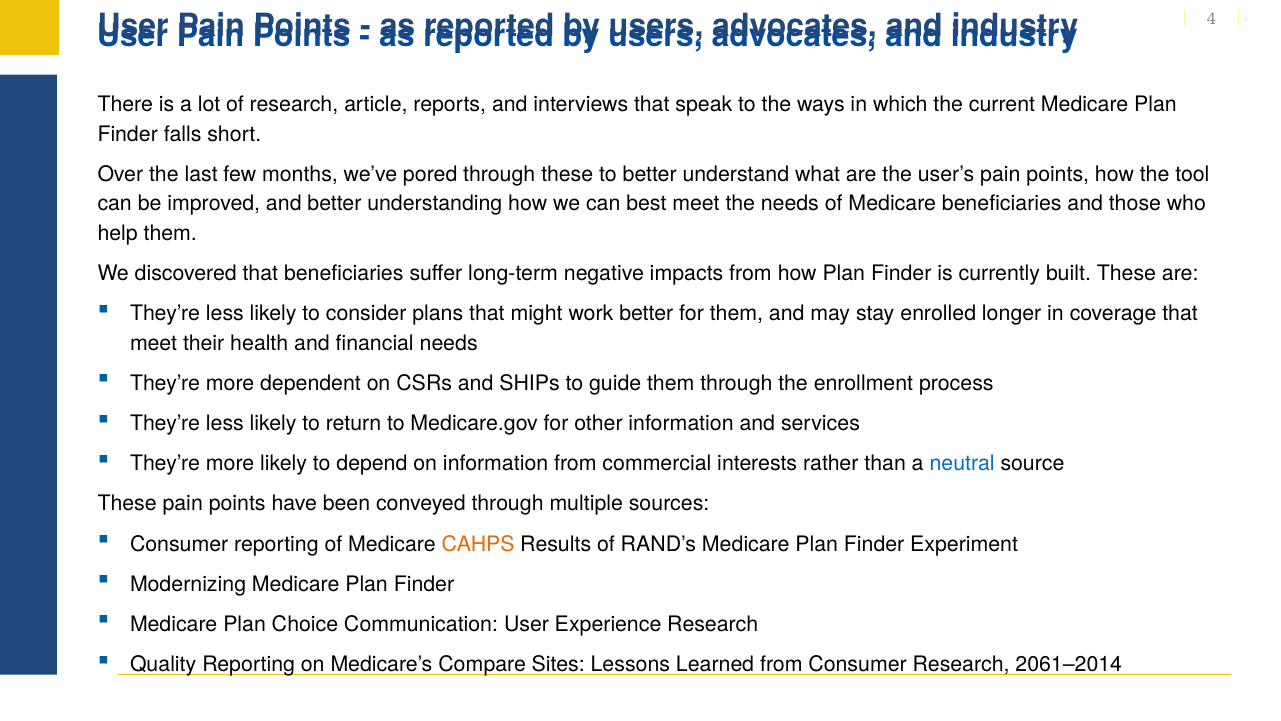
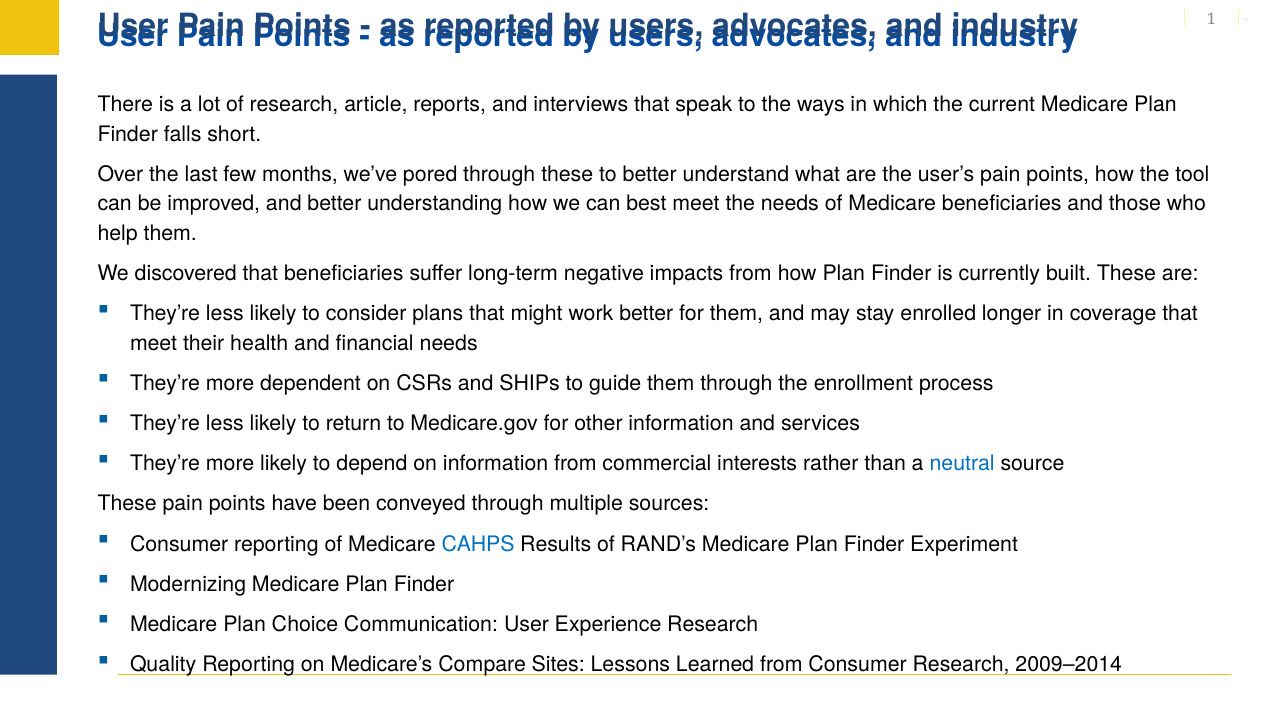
4: 4 -> 1 (1211, 19)
CAHPS colour: orange -> blue (478, 544)
2061–2014: 2061–2014 -> 2009–2014 (1069, 664)
